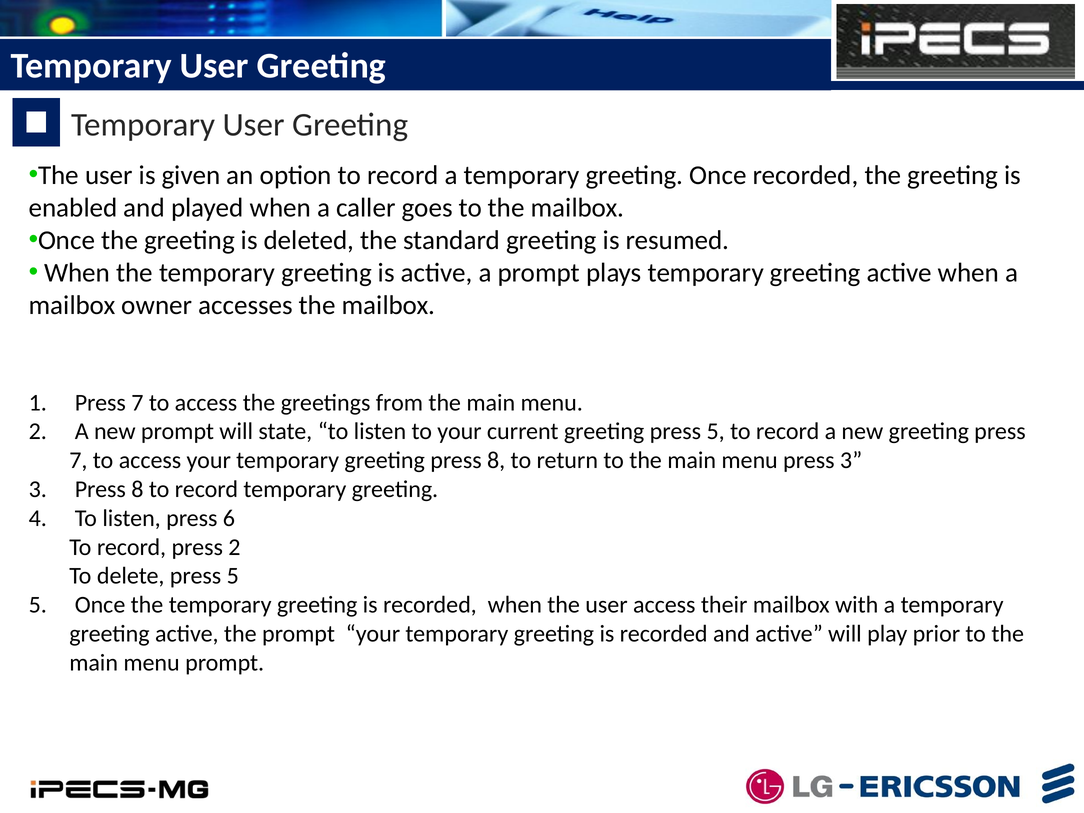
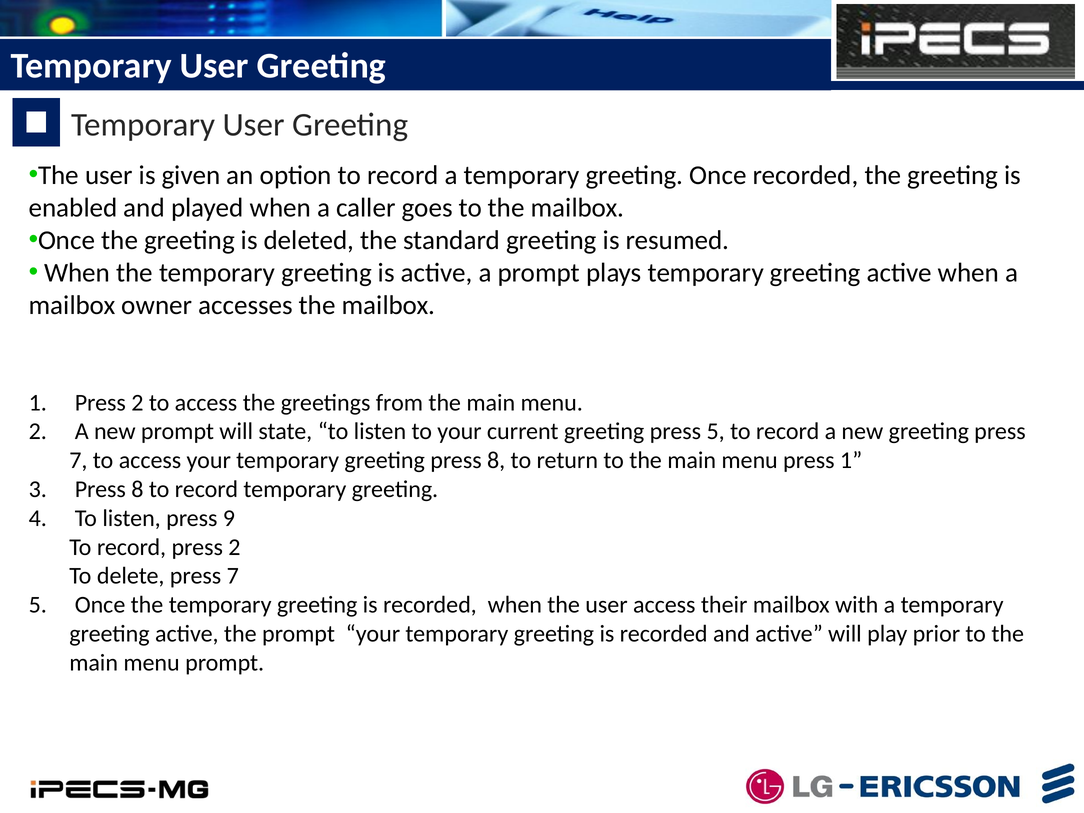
1 Press 7: 7 -> 2 (137, 403)
press 3: 3 -> 1 (851, 460)
6: 6 -> 9 (229, 518)
delete press 5: 5 -> 7 (233, 576)
